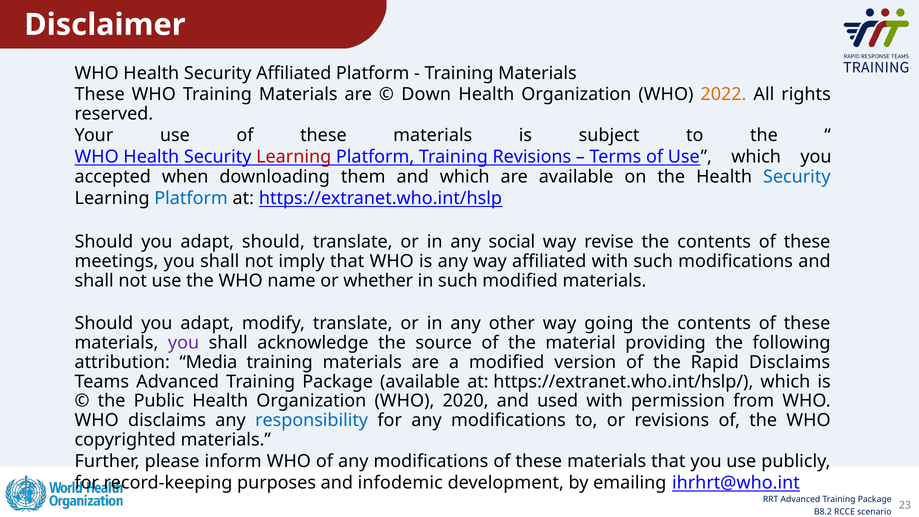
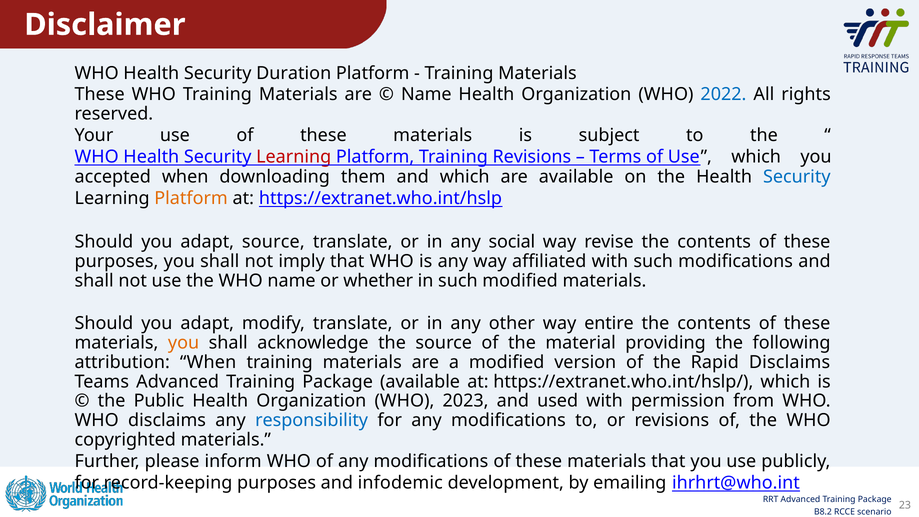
Security Affiliated: Affiliated -> Duration (294, 73)
Down: Down -> Name (426, 95)
2022 colour: orange -> blue (723, 95)
Platform colour: blue -> orange (191, 198)
adapt should: should -> source (273, 242)
meetings: meetings -> purposes (117, 261)
going: going -> entire (609, 323)
you colour: purple -> orange (184, 343)
attribution Media: Media -> When (208, 362)
2020: 2020 -> 2023 (466, 401)
